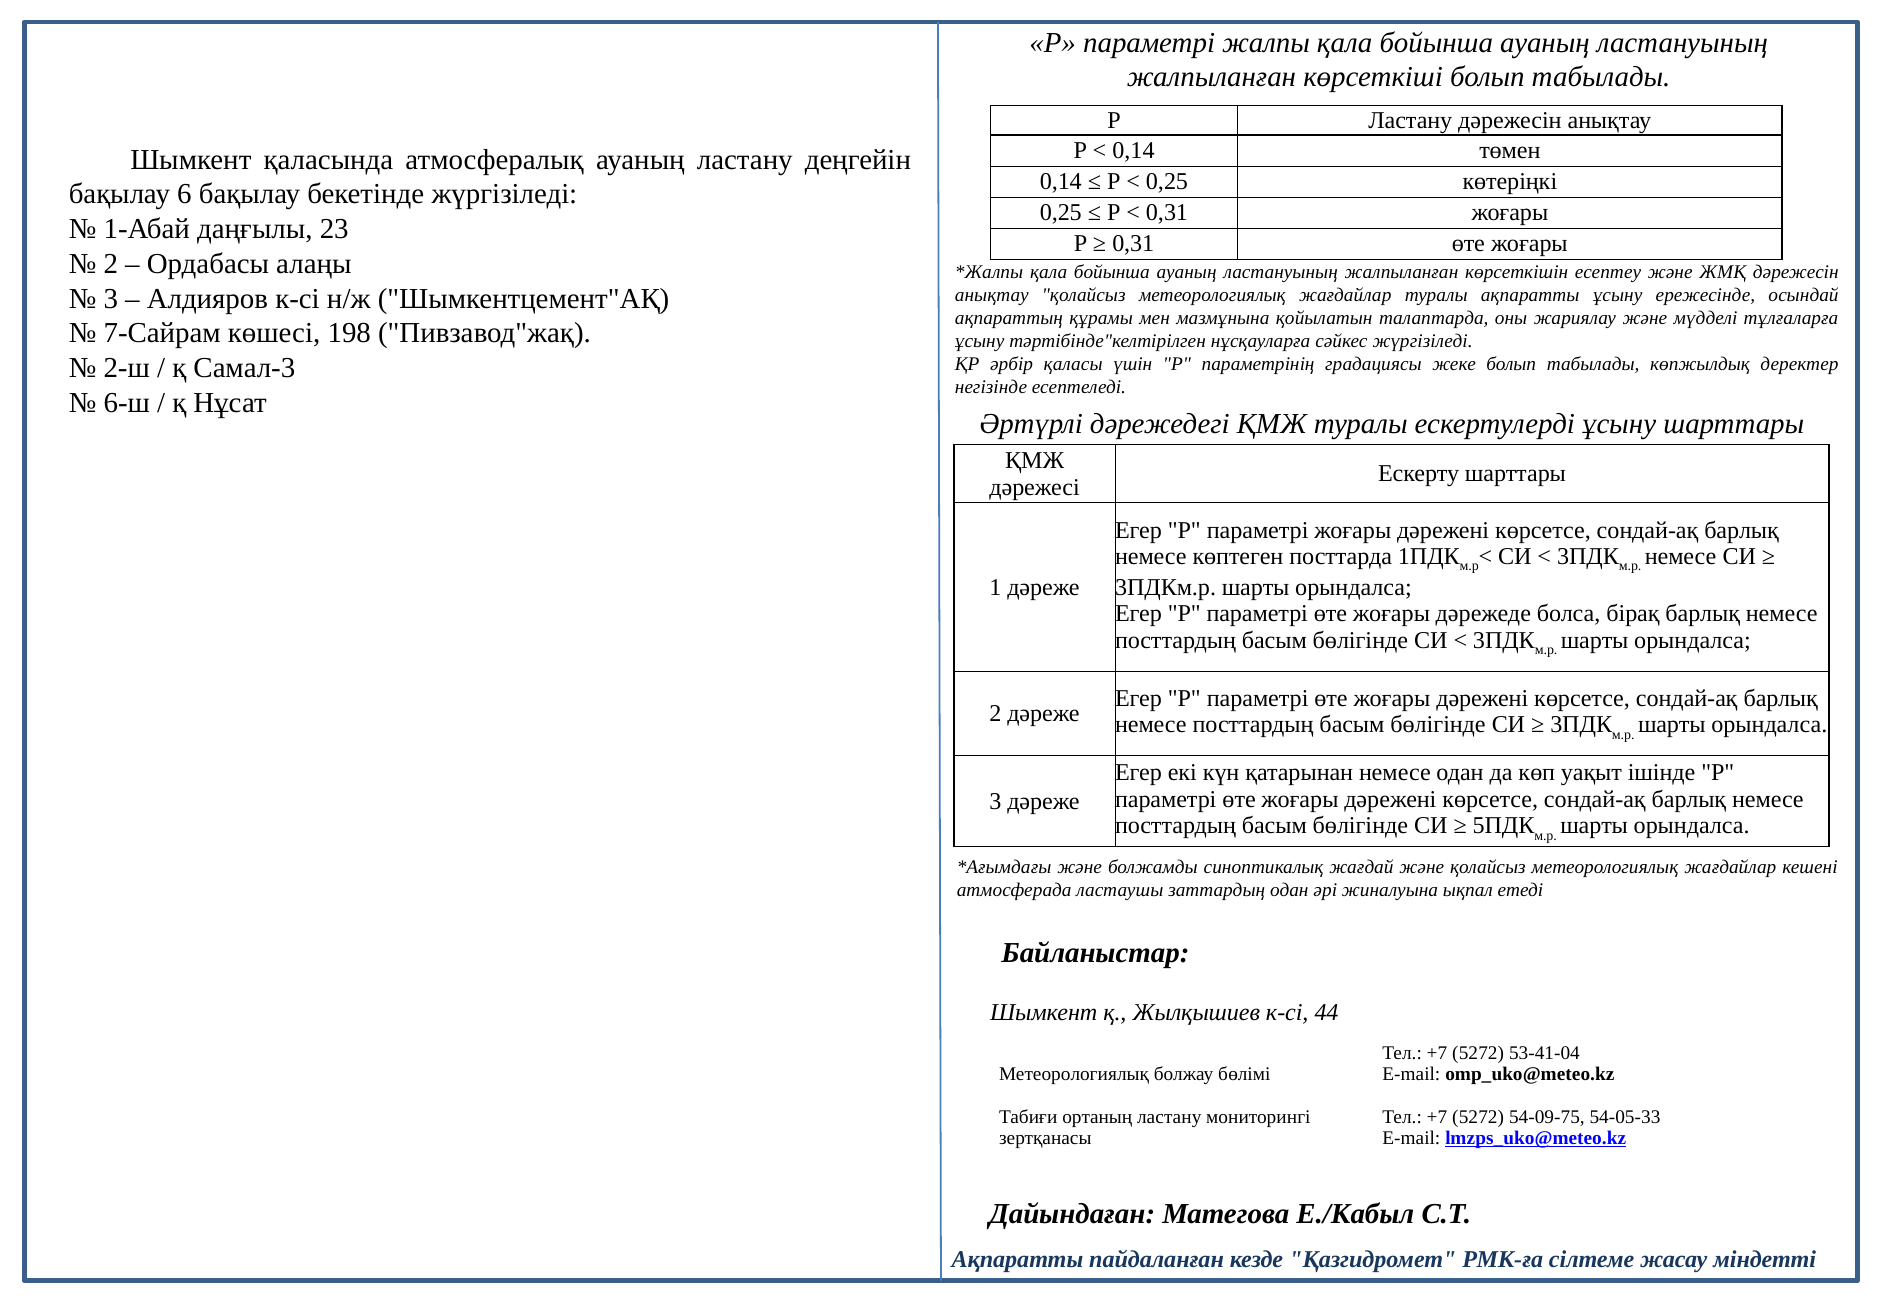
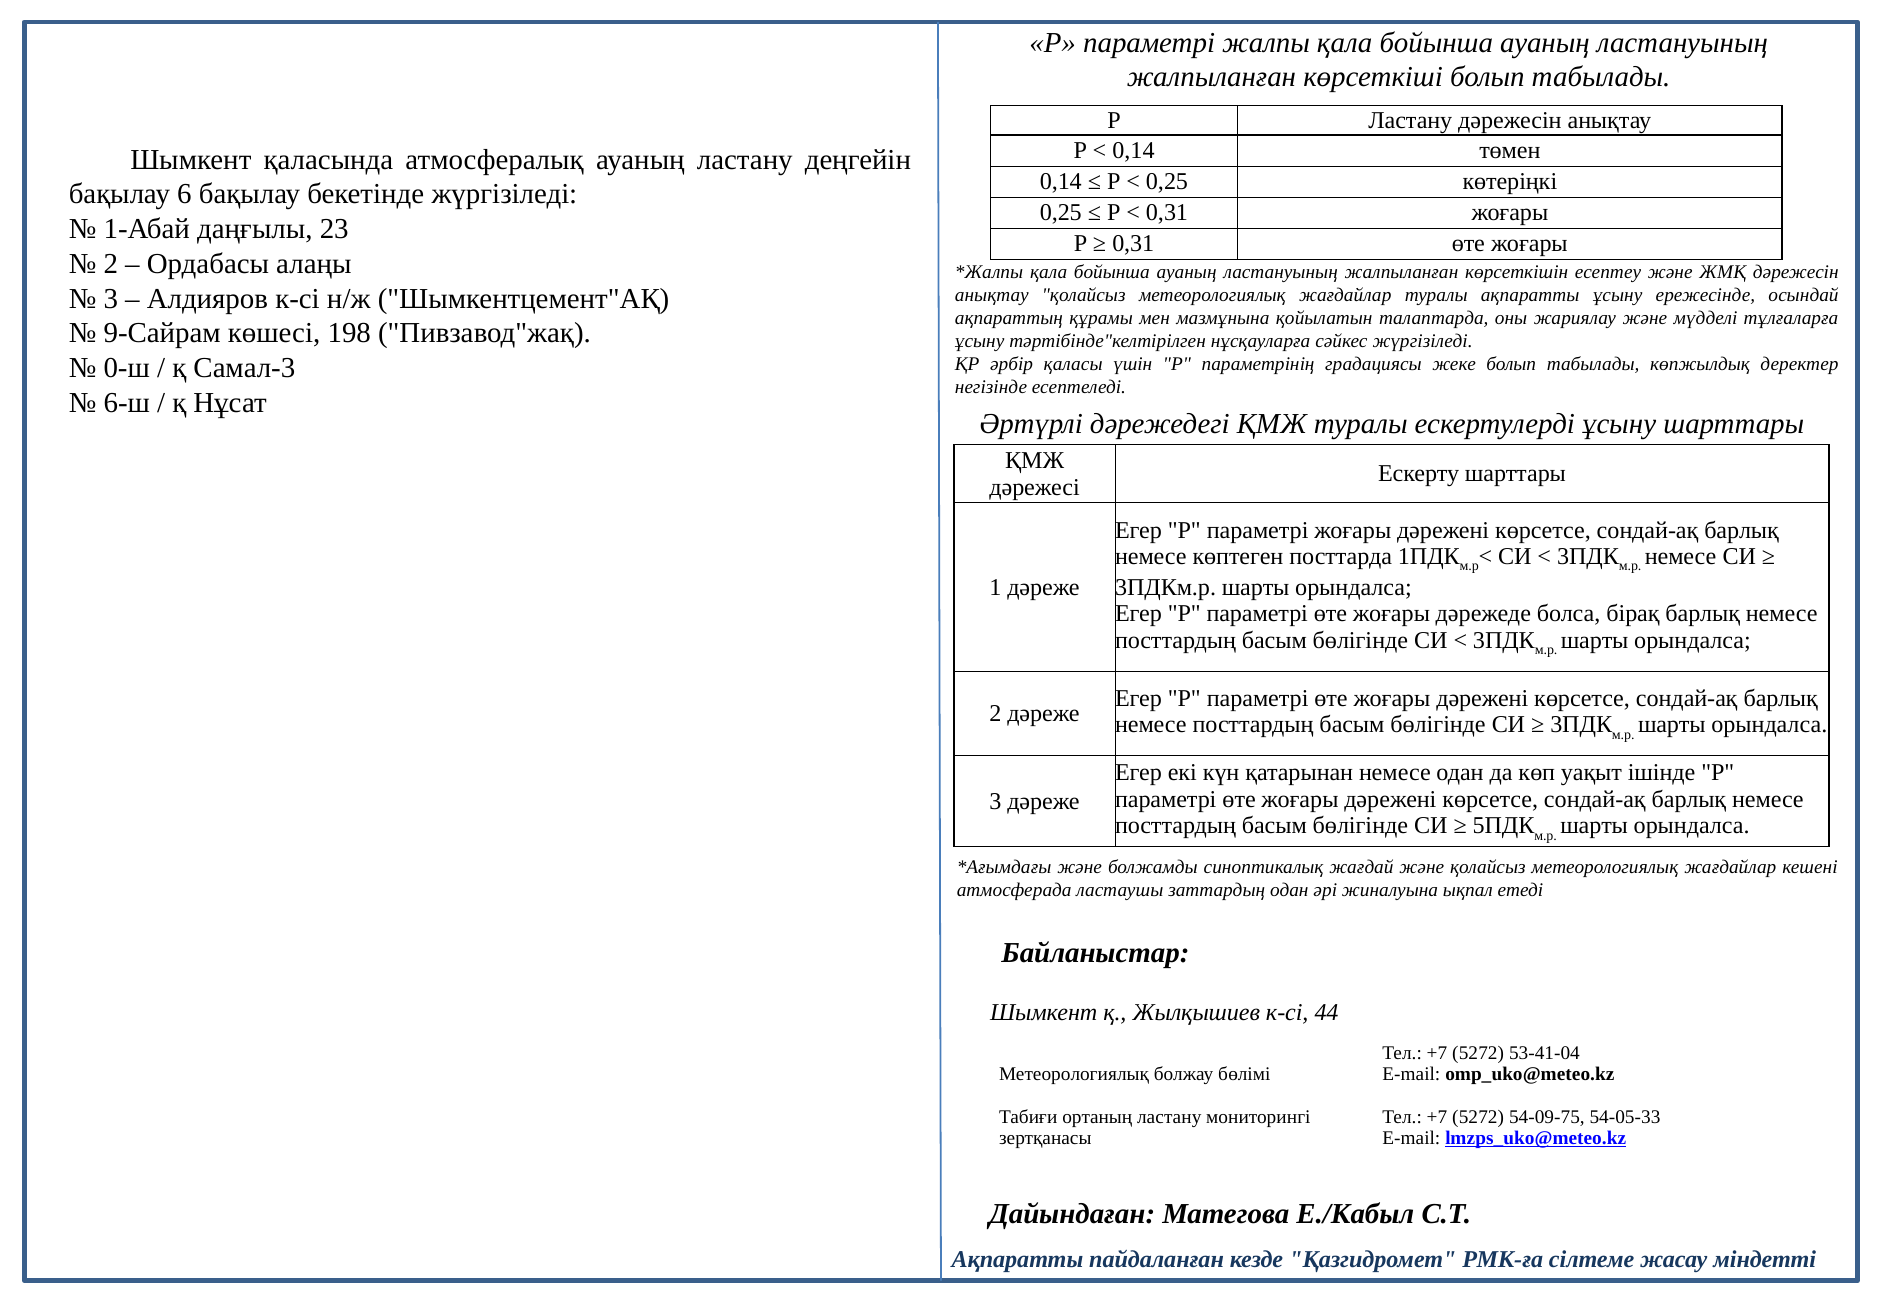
7-Сайрам: 7-Сайрам -> 9-Сайрам (162, 333)
2-ш: 2-ш -> 0-ш (127, 368)
